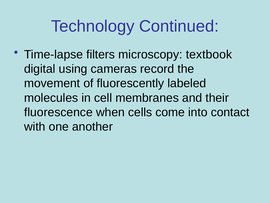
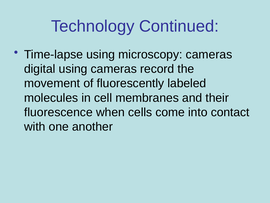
Time-lapse filters: filters -> using (101, 54)
microscopy textbook: textbook -> cameras (209, 54)
